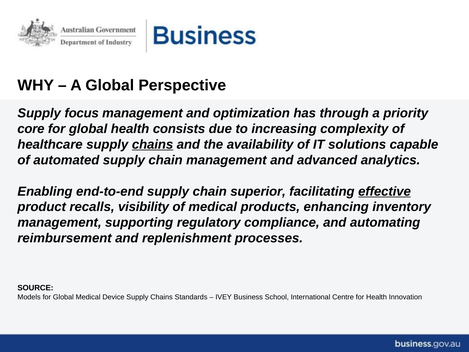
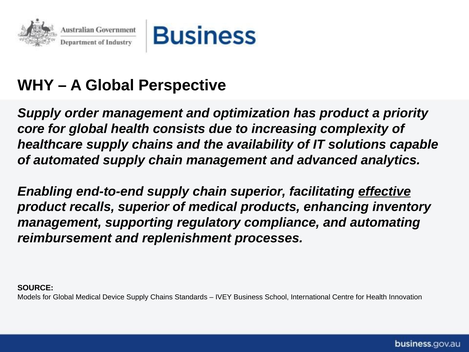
focus: focus -> order (82, 113)
has through: through -> product (344, 113)
chains underline: present -> none (153, 144)
recalls visibility: visibility -> superior (144, 207)
